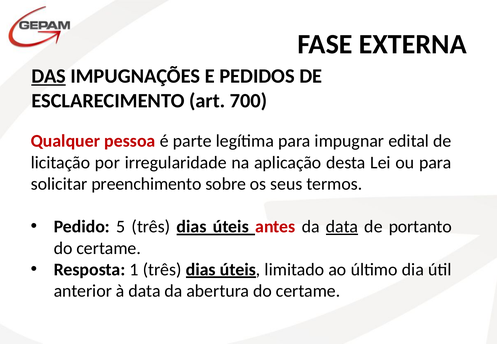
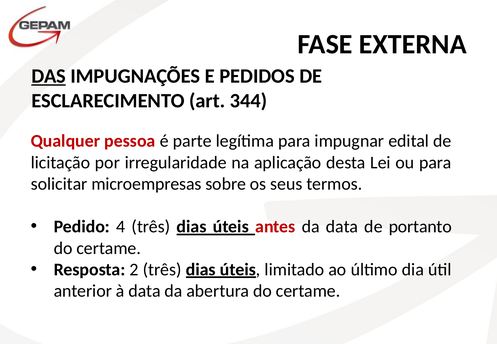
700: 700 -> 344 (249, 101)
preenchimento: preenchimento -> microempresas (146, 184)
5: 5 -> 4 (121, 227)
data underline: present -> none (342, 227)
1: 1 -> 2 (134, 270)
